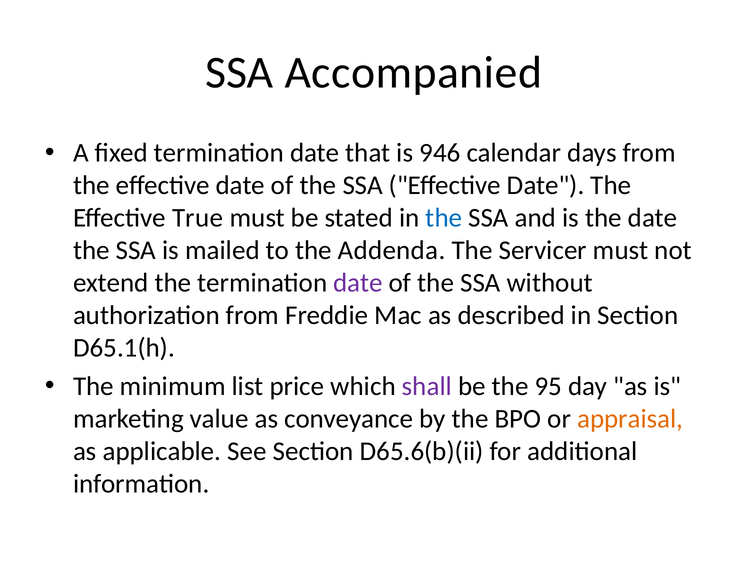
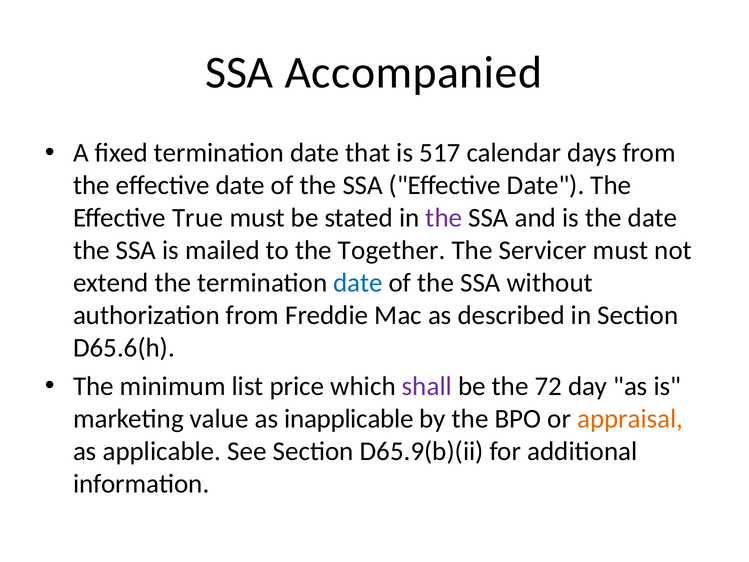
946: 946 -> 517 (440, 153)
the colour: blue -> purple (444, 218)
Addenda: Addenda -> Together (392, 250)
date colour: purple -> blue (358, 283)
D65.1(h: D65.1(h -> D65.6(h (124, 348)
95: 95 -> 72 (548, 386)
conveyance: conveyance -> inapplicable (349, 419)
D65.6(b)(ii: D65.6(b)(ii -> D65.9(b)(ii (422, 451)
